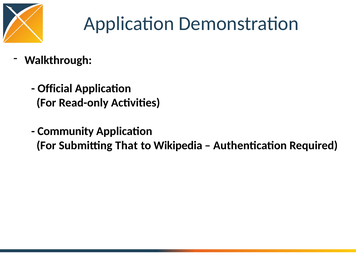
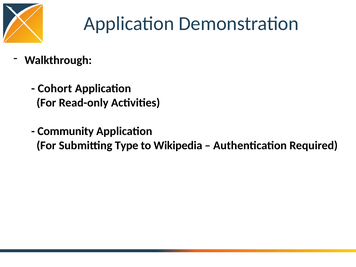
Official: Official -> Cohort (55, 89)
That: That -> Type (127, 146)
